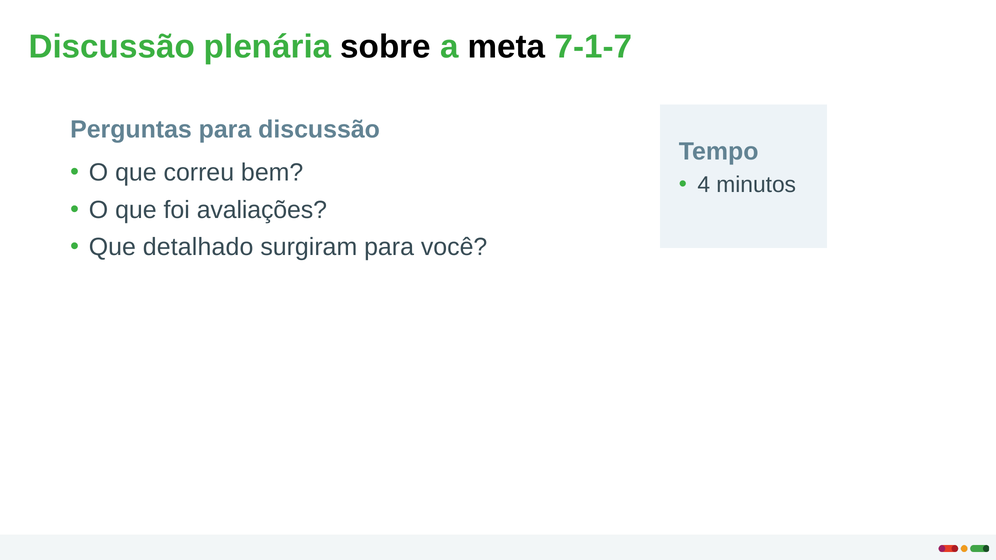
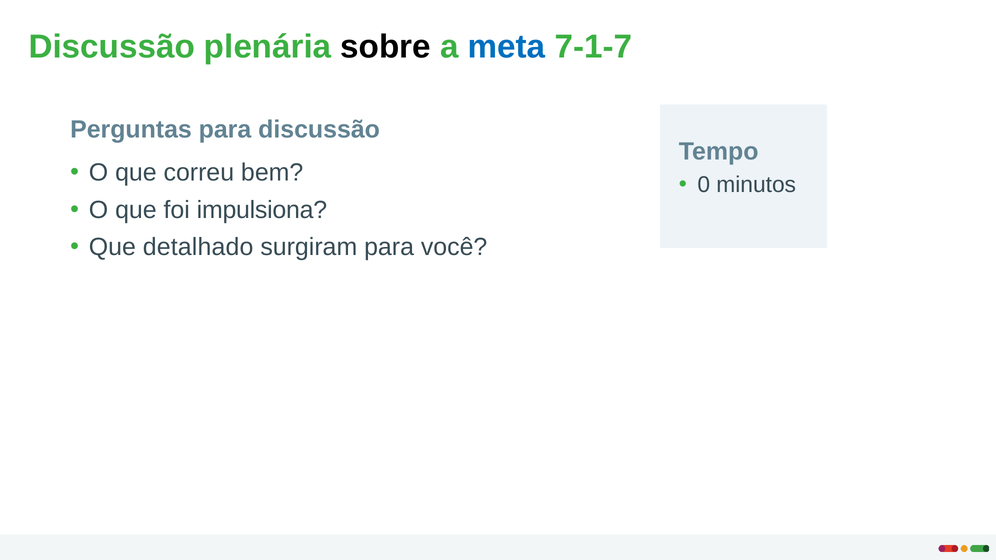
meta colour: black -> blue (507, 47)
4: 4 -> 0 (704, 185)
avaliações: avaliações -> impulsiona (262, 210)
